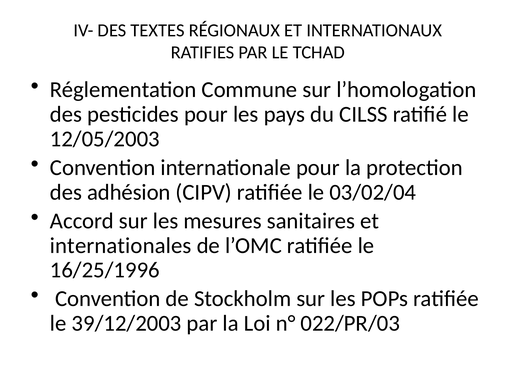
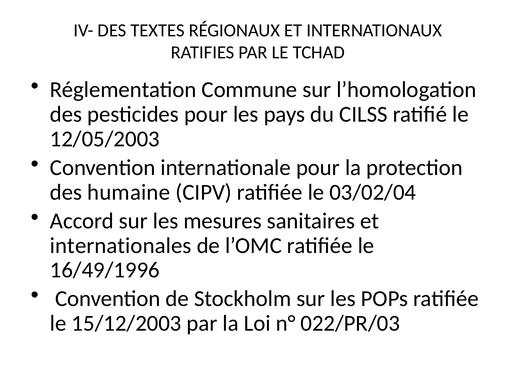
adhésion: adhésion -> humaine (129, 192)
16/25/1996: 16/25/1996 -> 16/49/1996 (105, 270)
39/12/2003: 39/12/2003 -> 15/12/2003 (127, 323)
